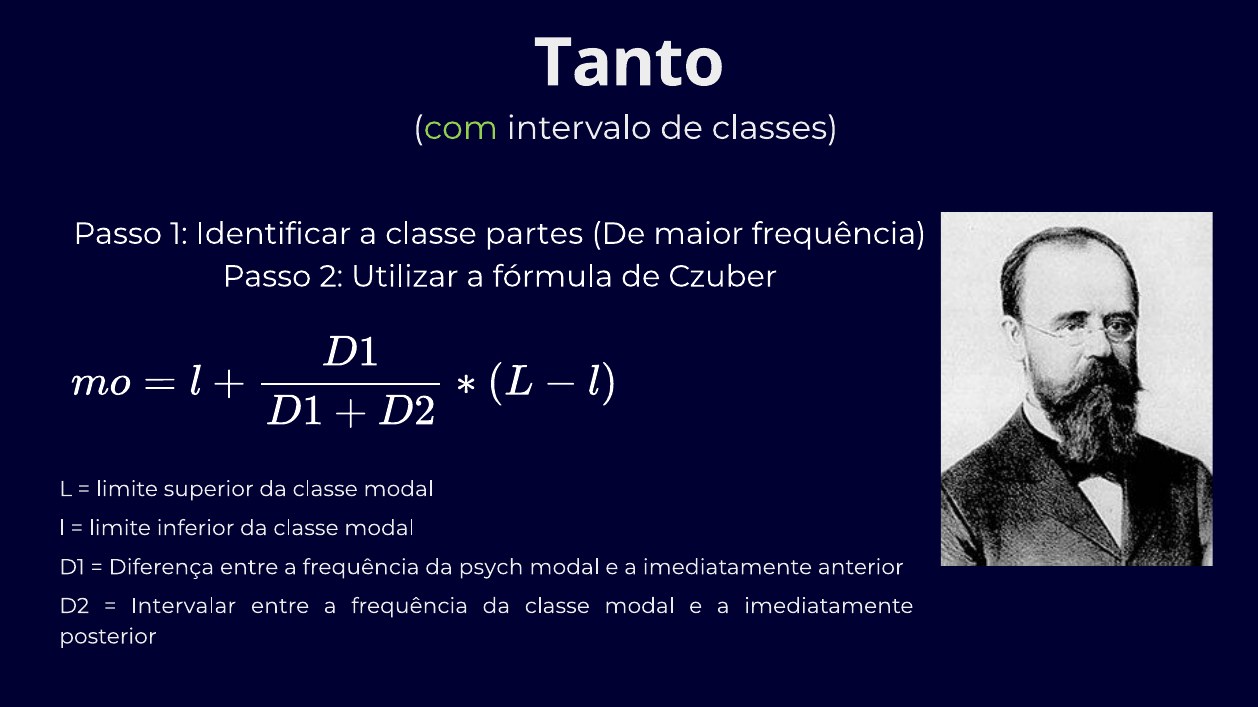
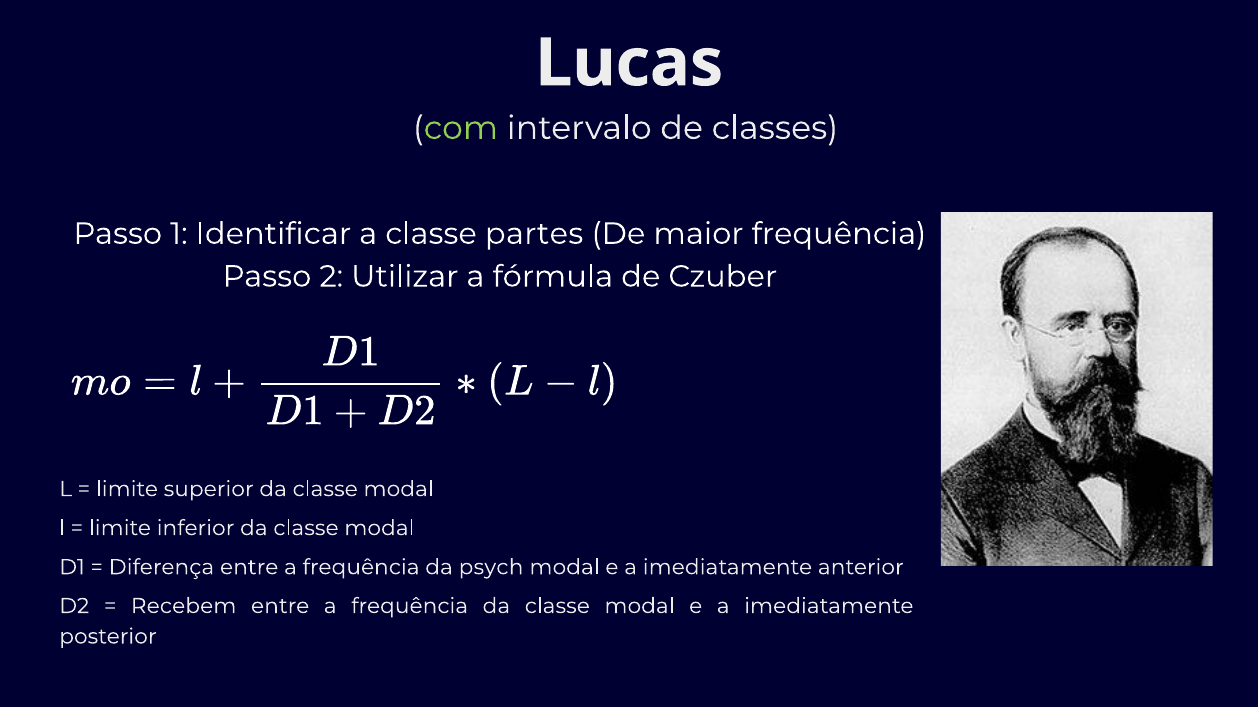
Tanto: Tanto -> Lucas (629, 63)
Intervalar: Intervalar -> Recebem (184, 606)
